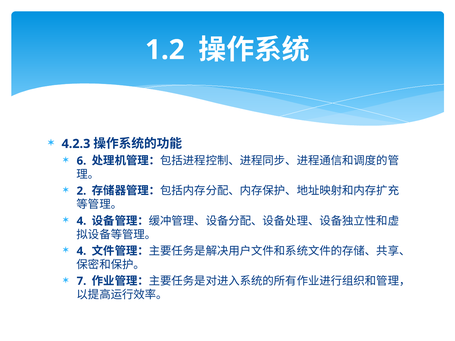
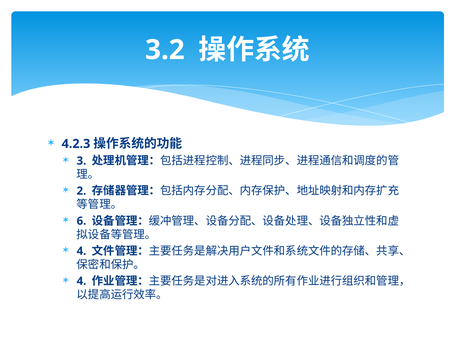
1.2: 1.2 -> 3.2 (165, 50)
6: 6 -> 3 (81, 161)
4: 4 -> 6 (81, 221)
7: 7 -> 4 (81, 281)
